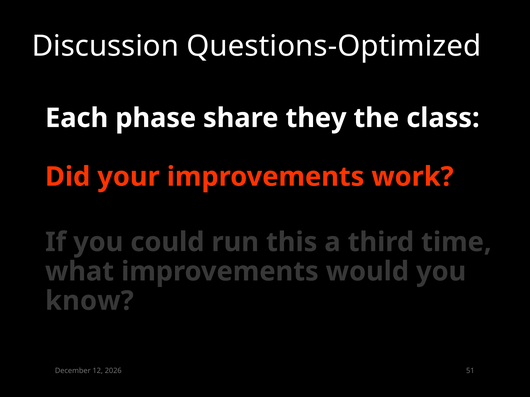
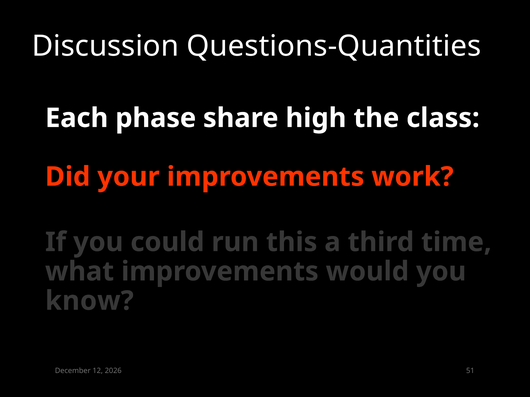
Questions-Optimized: Questions-Optimized -> Questions-Quantities (334, 46)
they: they -> high (316, 118)
